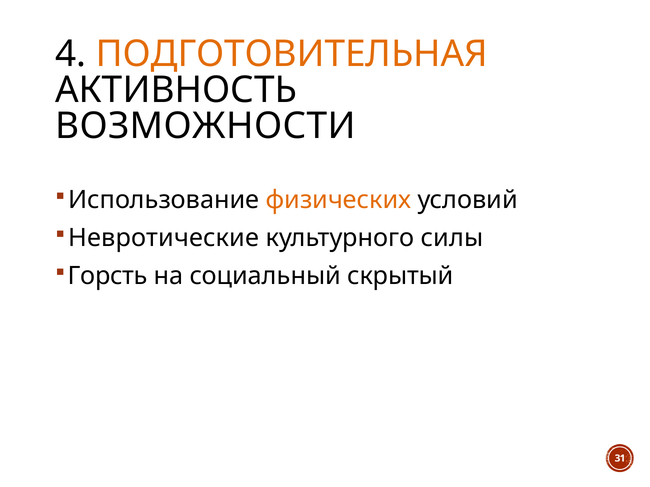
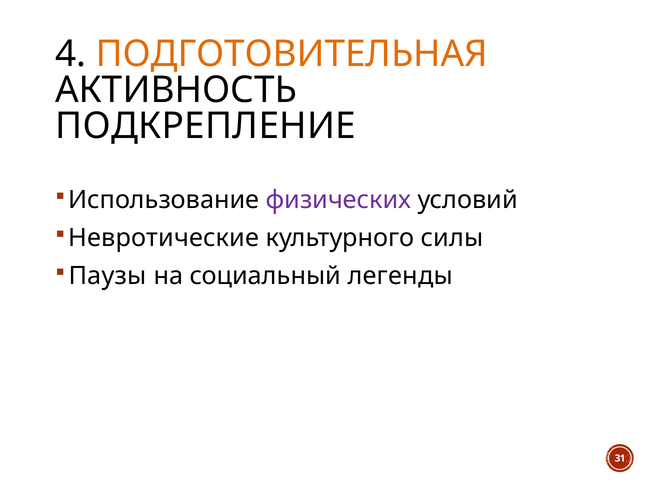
ВОЗМОЖНОСТИ: ВОЗМОЖНОСТИ -> ПОДКРЕПЛЕНИЕ (206, 126)
физических colour: orange -> purple (339, 200)
Горсть: Горсть -> Паузы (108, 276)
скрытый: скрытый -> легенды (400, 276)
